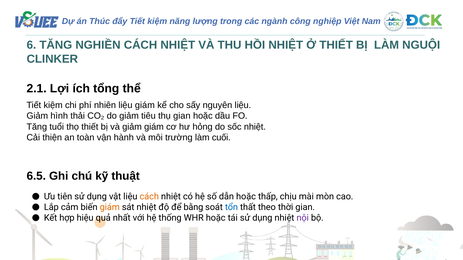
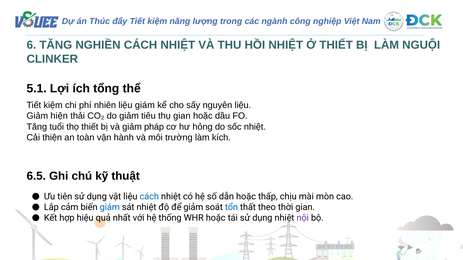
2.1: 2.1 -> 5.1 (37, 89)
hình: hình -> hiện (59, 116)
giảm giám: giám -> pháp (154, 127)
cuối: cuối -> kích (221, 138)
cách colour: orange -> blue (149, 197)
giám colour: orange -> blue (110, 208)
để bằng: bằng -> giảm (193, 208)
